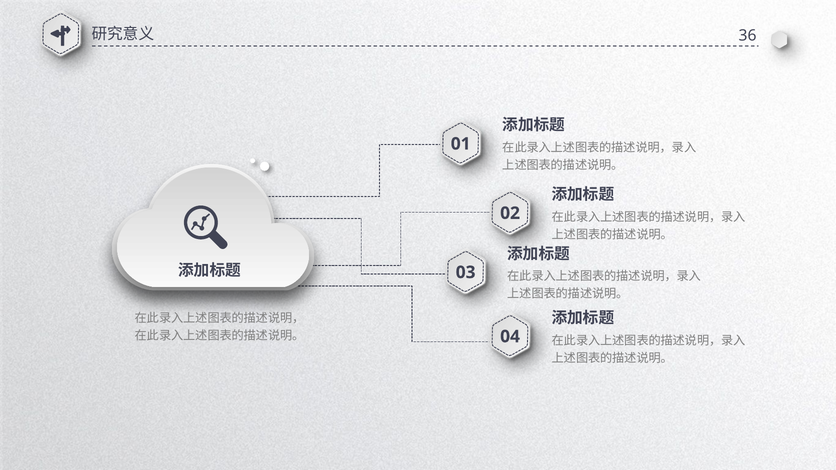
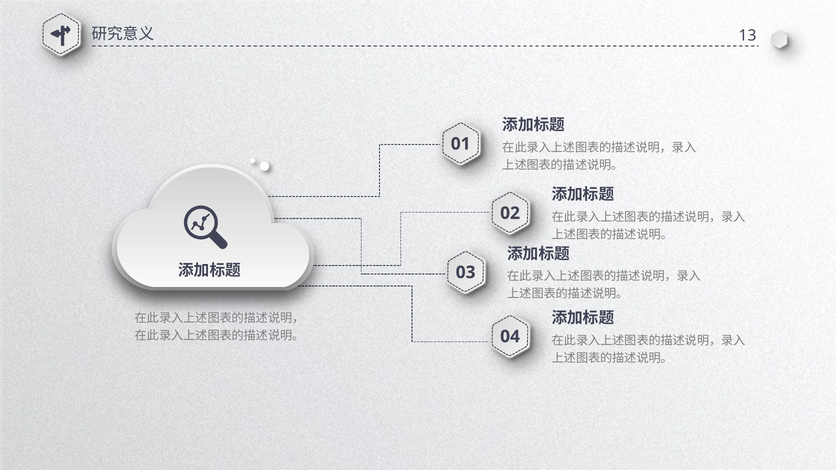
36: 36 -> 13 (748, 36)
